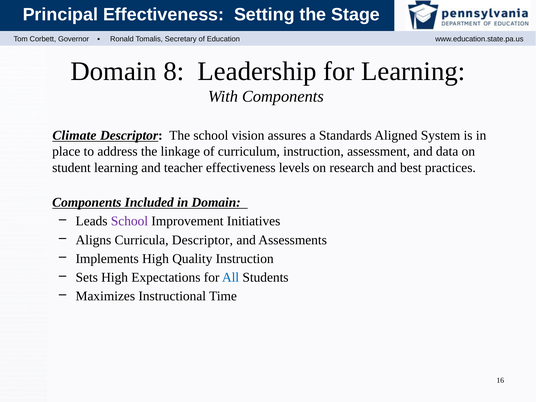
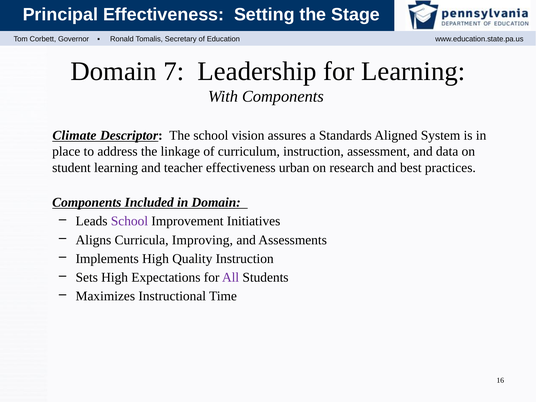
8: 8 -> 7 (174, 71)
levels: levels -> urban (294, 168)
Curricula Descriptor: Descriptor -> Improving (202, 240)
All colour: blue -> purple (231, 277)
